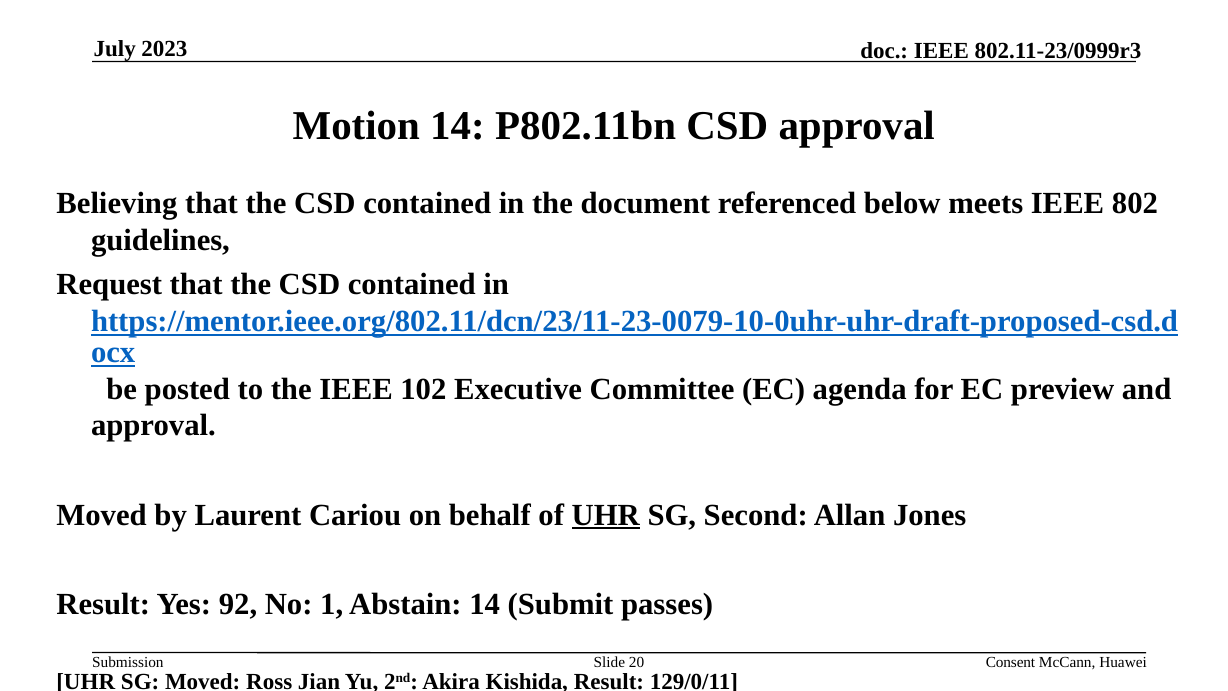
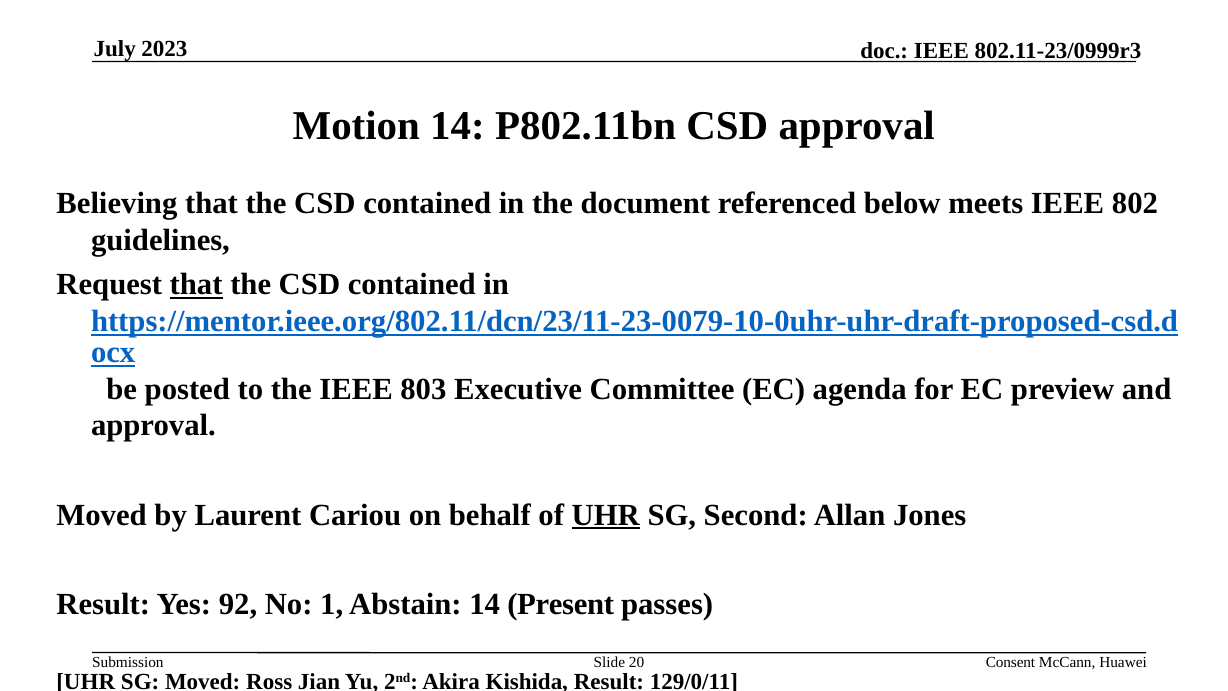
that underline: none -> present (196, 284)
102: 102 -> 803 (423, 389)
Submit: Submit -> Present (561, 604)
